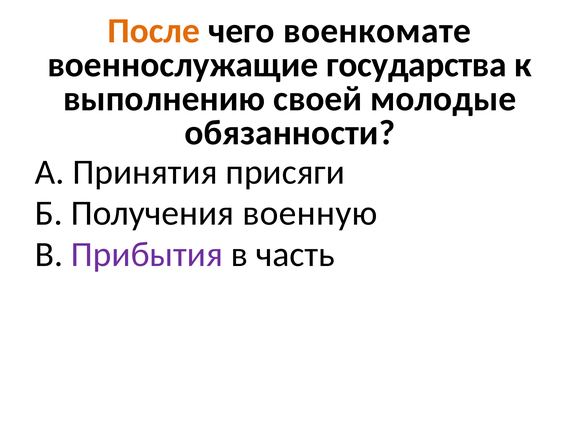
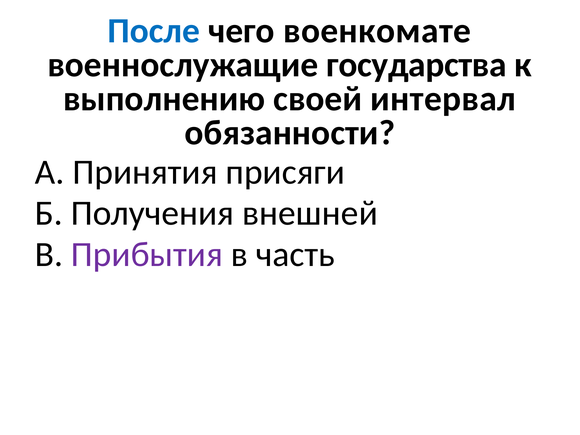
После colour: orange -> blue (154, 31)
молодые: молодые -> интервал (443, 99)
военную: военную -> внешней (310, 213)
